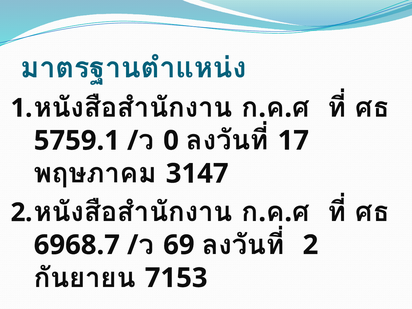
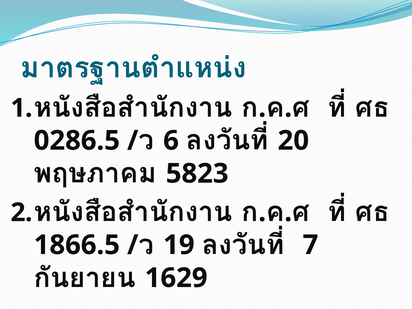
5759.1: 5759.1 -> 0286.5 (77, 141)
0: 0 -> 6 (171, 141)
17: 17 -> 20 (293, 141)
3147: 3147 -> 5823 (197, 174)
6968.7: 6968.7 -> 1866.5 (77, 245)
69: 69 -> 19 (179, 245)
2: 2 -> 7 (310, 245)
7153: 7153 -> 1629 (176, 278)
